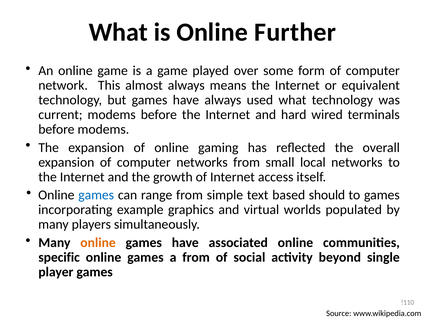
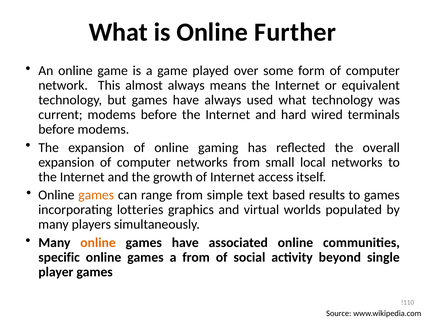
games colour: blue -> orange (96, 195)
should: should -> results (327, 195)
example: example -> lotteries (140, 209)
